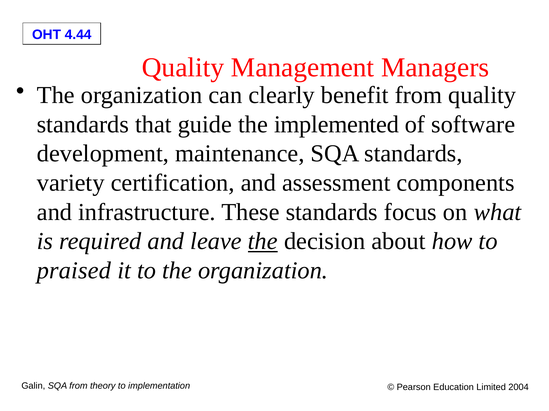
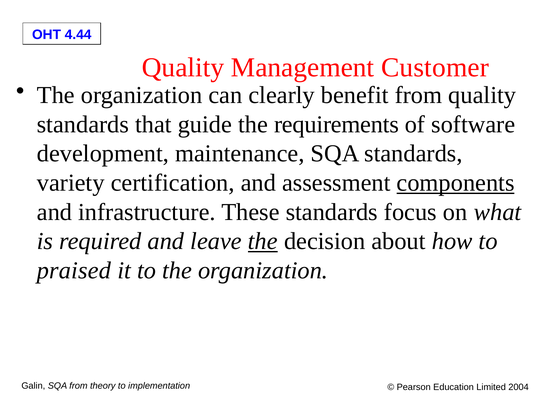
Managers: Managers -> Customer (435, 68)
implemented: implemented -> requirements (336, 125)
components underline: none -> present (456, 183)
